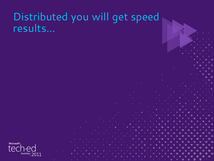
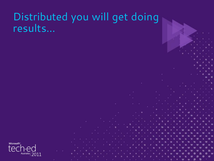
speed: speed -> doing (145, 17)
